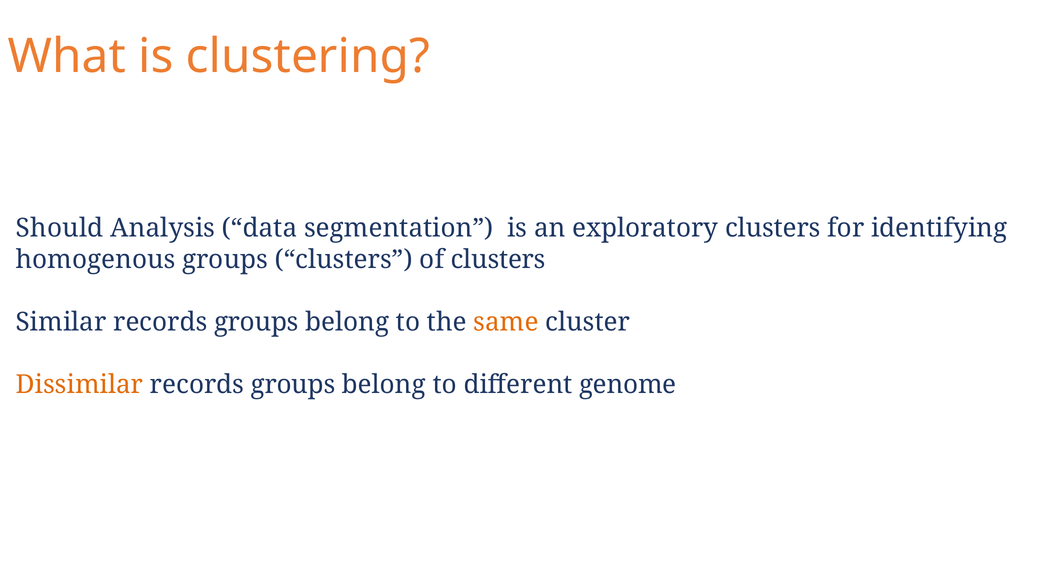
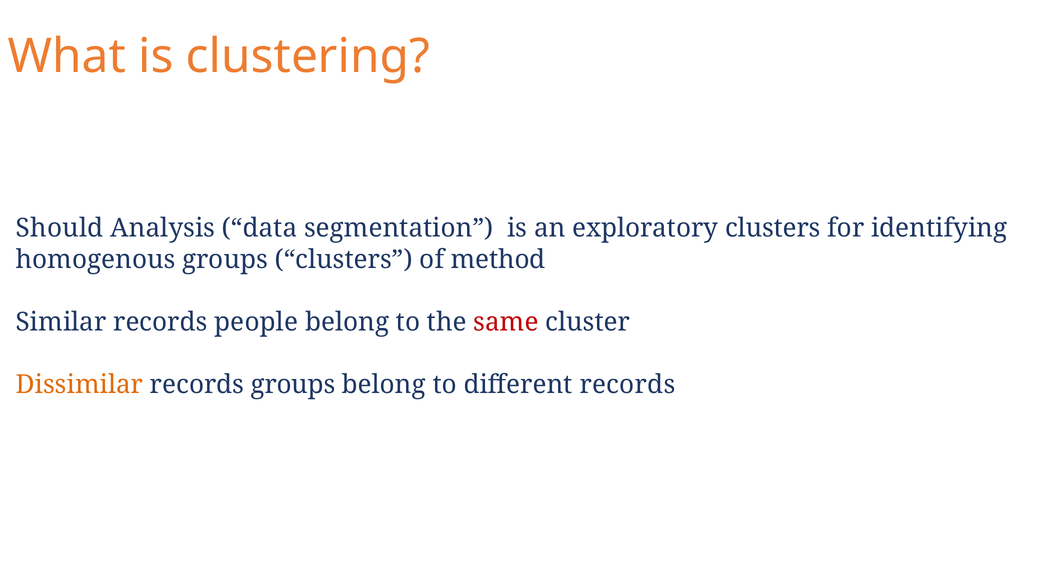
of clusters: clusters -> method (498, 260)
Similar records groups: groups -> people (256, 322)
same colour: orange -> red (506, 322)
different genome: genome -> records (628, 385)
